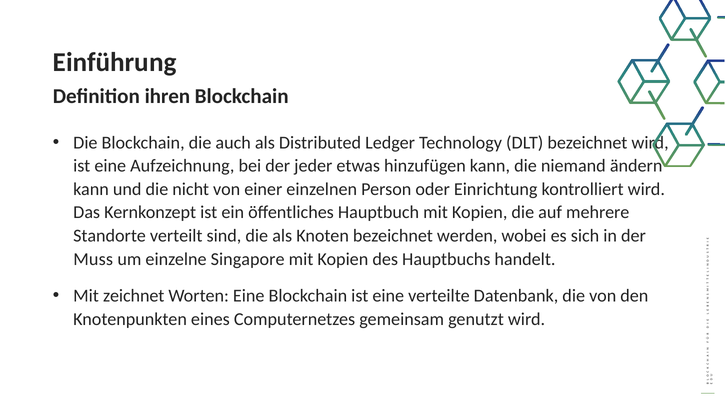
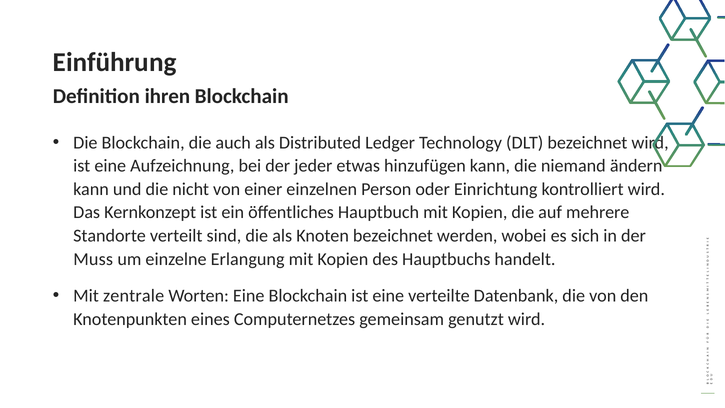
Singapore: Singapore -> Erlangung (248, 259)
zeichnet: zeichnet -> zentrale (134, 296)
